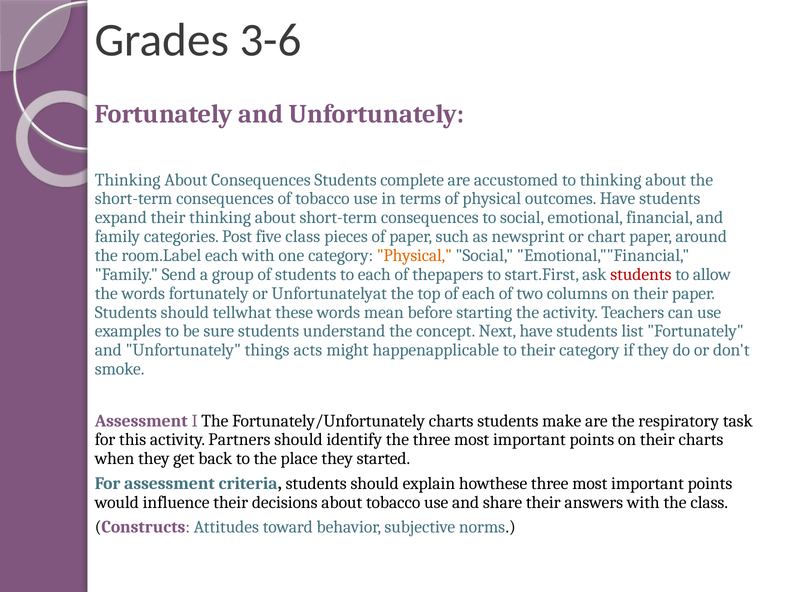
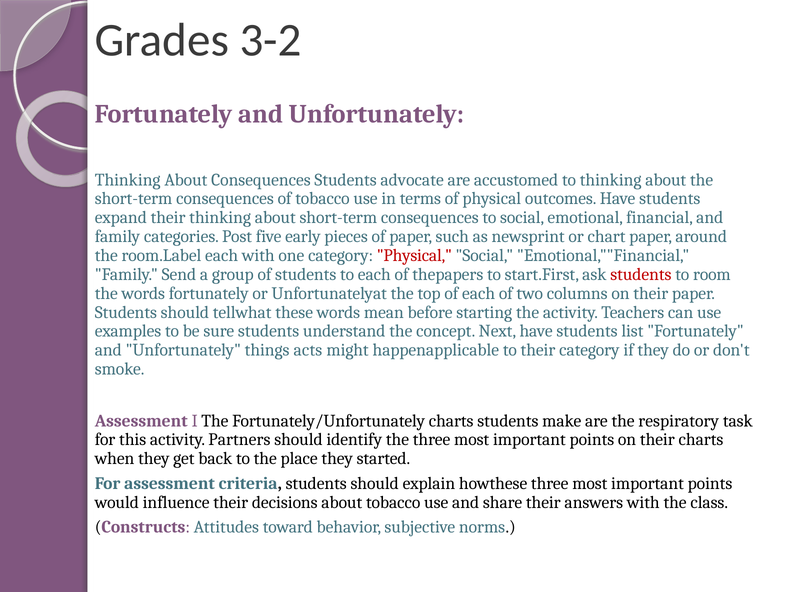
3-6: 3-6 -> 3-2 (271, 40)
complete: complete -> advocate (412, 180)
five class: class -> early (303, 236)
Physical colour: orange -> red (414, 255)
allow: allow -> room (712, 274)
